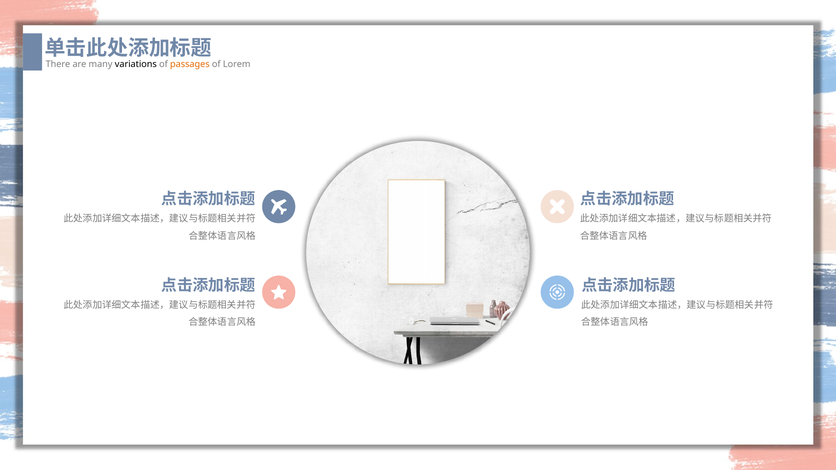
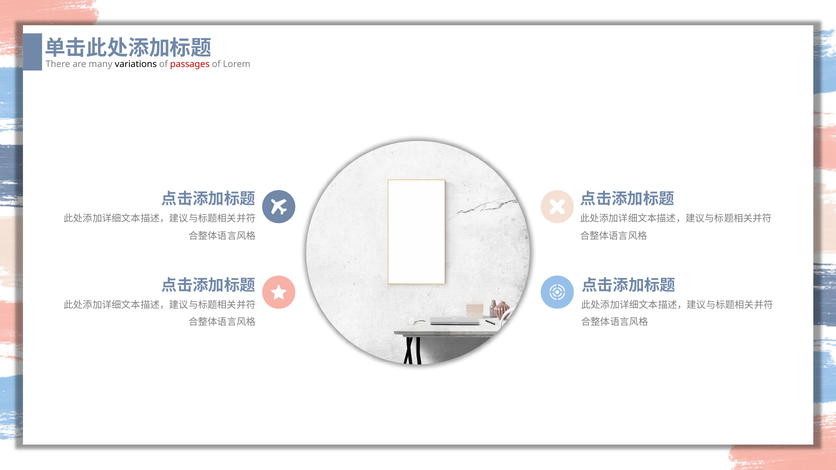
passages colour: orange -> red (190, 64)
